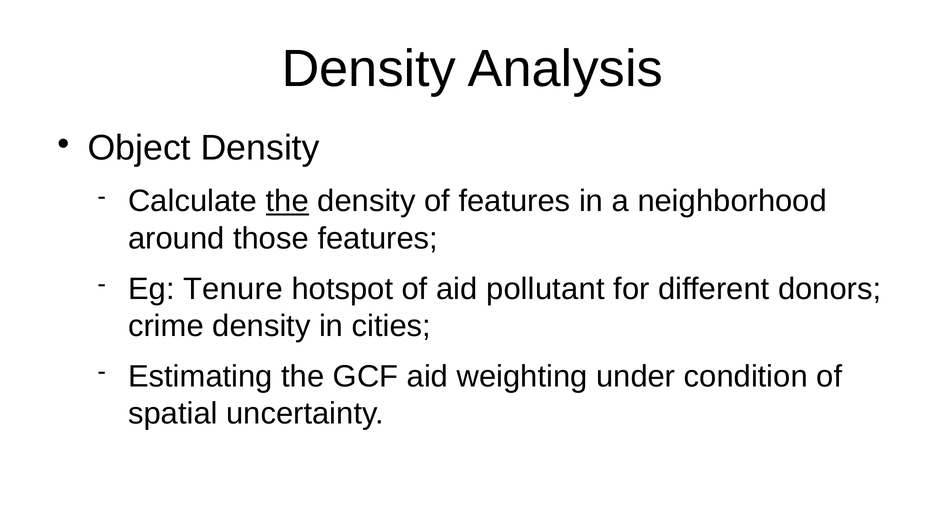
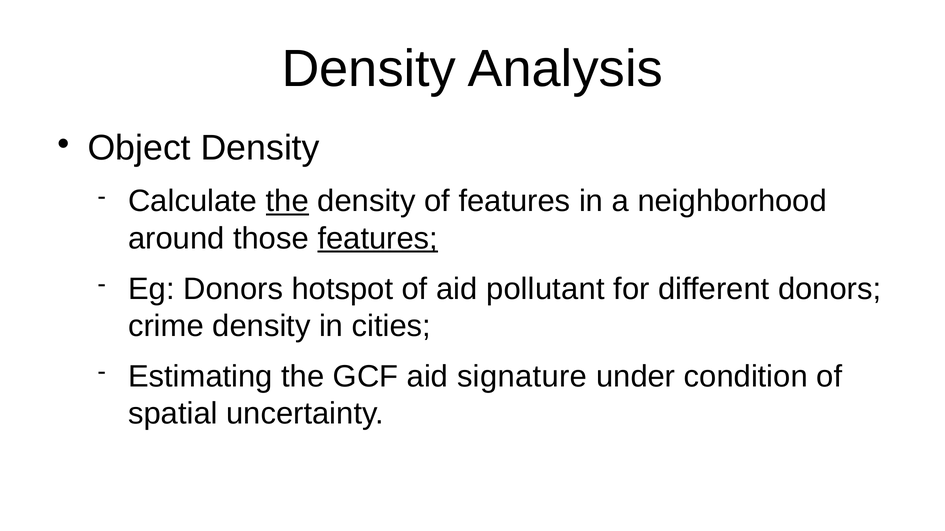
features underline: none -> present (378, 239)
Eg Tenure: Tenure -> Donors (233, 289)
weighting: weighting -> signature (522, 377)
